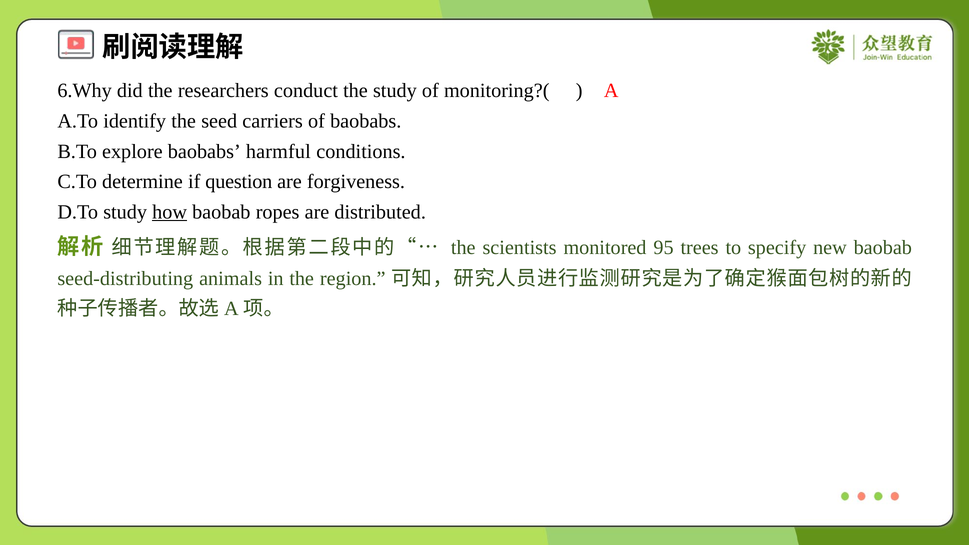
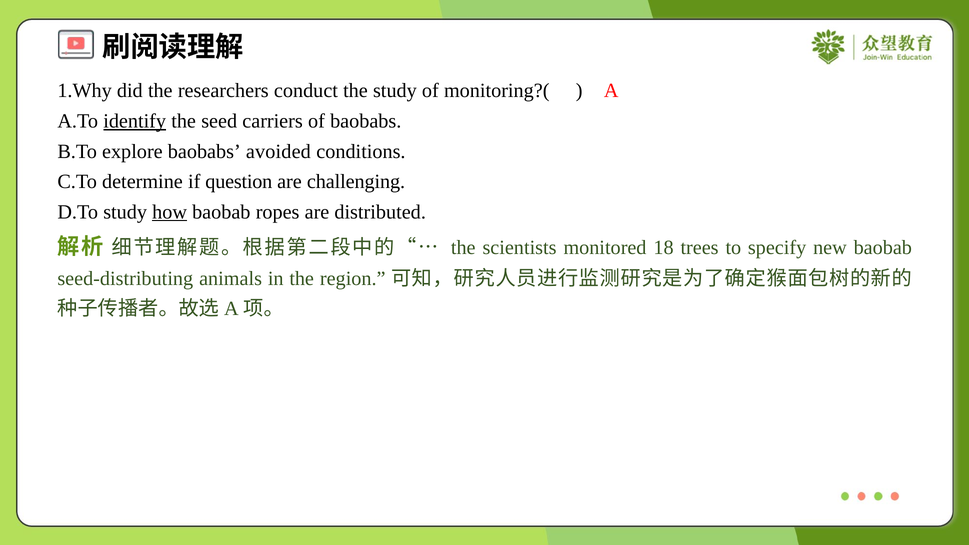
6.Why: 6.Why -> 1.Why (85, 91)
identify underline: none -> present (135, 121)
harmful: harmful -> avoided (278, 151)
forgiveness: forgiveness -> challenging (356, 182)
95: 95 -> 18 (664, 248)
